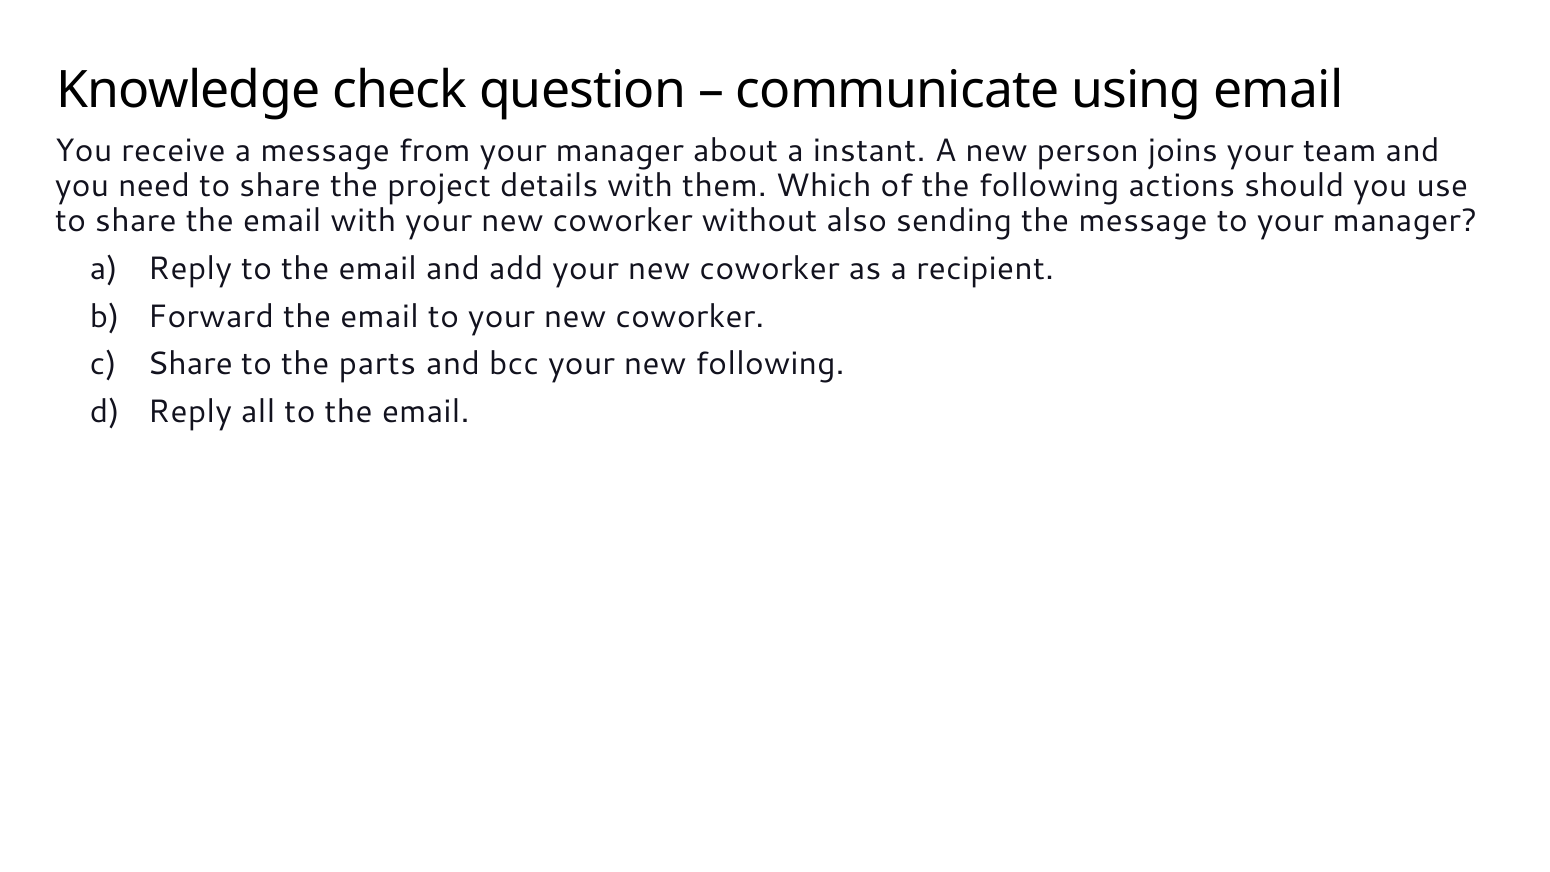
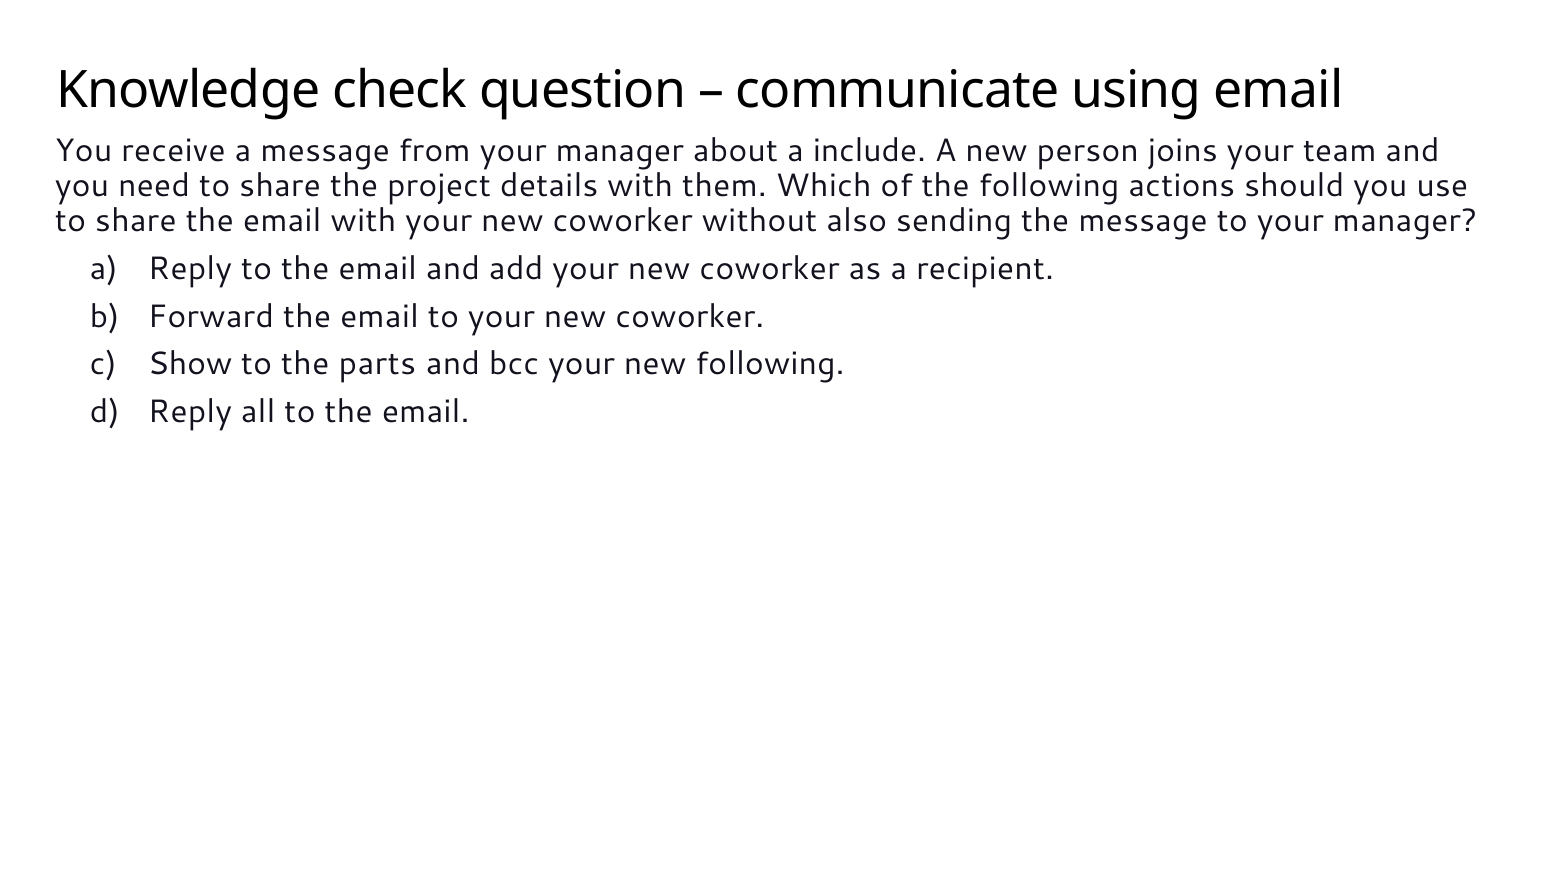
instant: instant -> include (869, 151)
Share: Share -> Show (190, 364)
